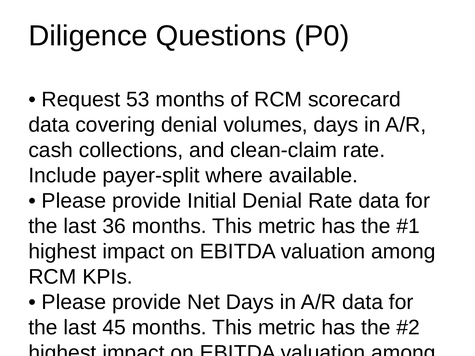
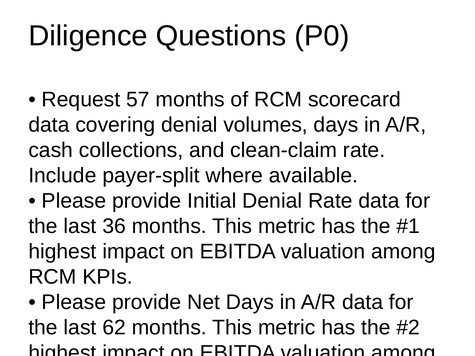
53: 53 -> 57 (138, 100)
45: 45 -> 62 (114, 328)
